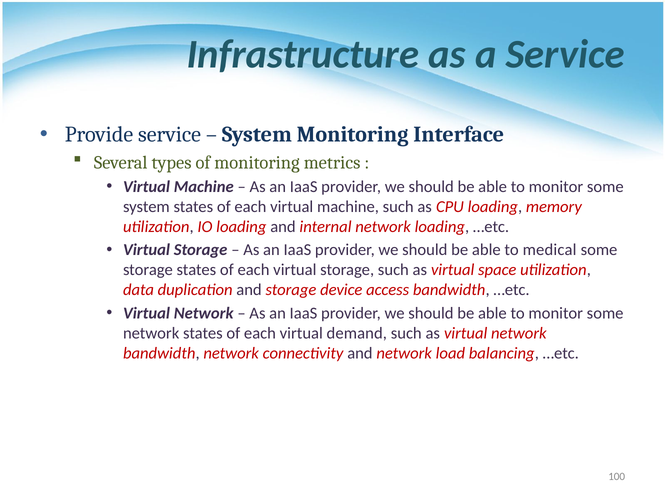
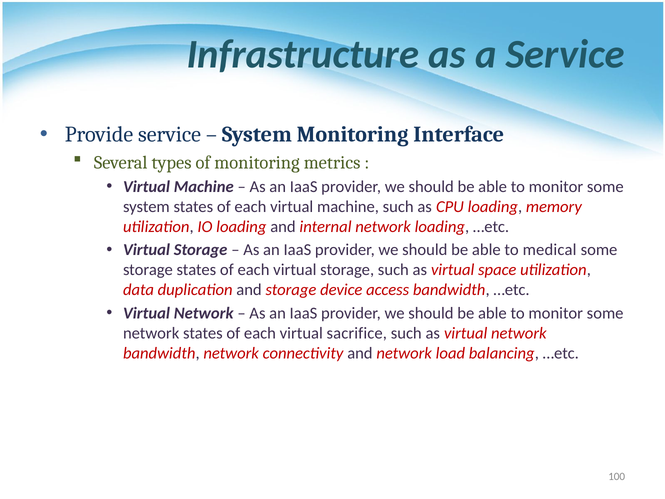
demand: demand -> sacrifice (357, 333)
